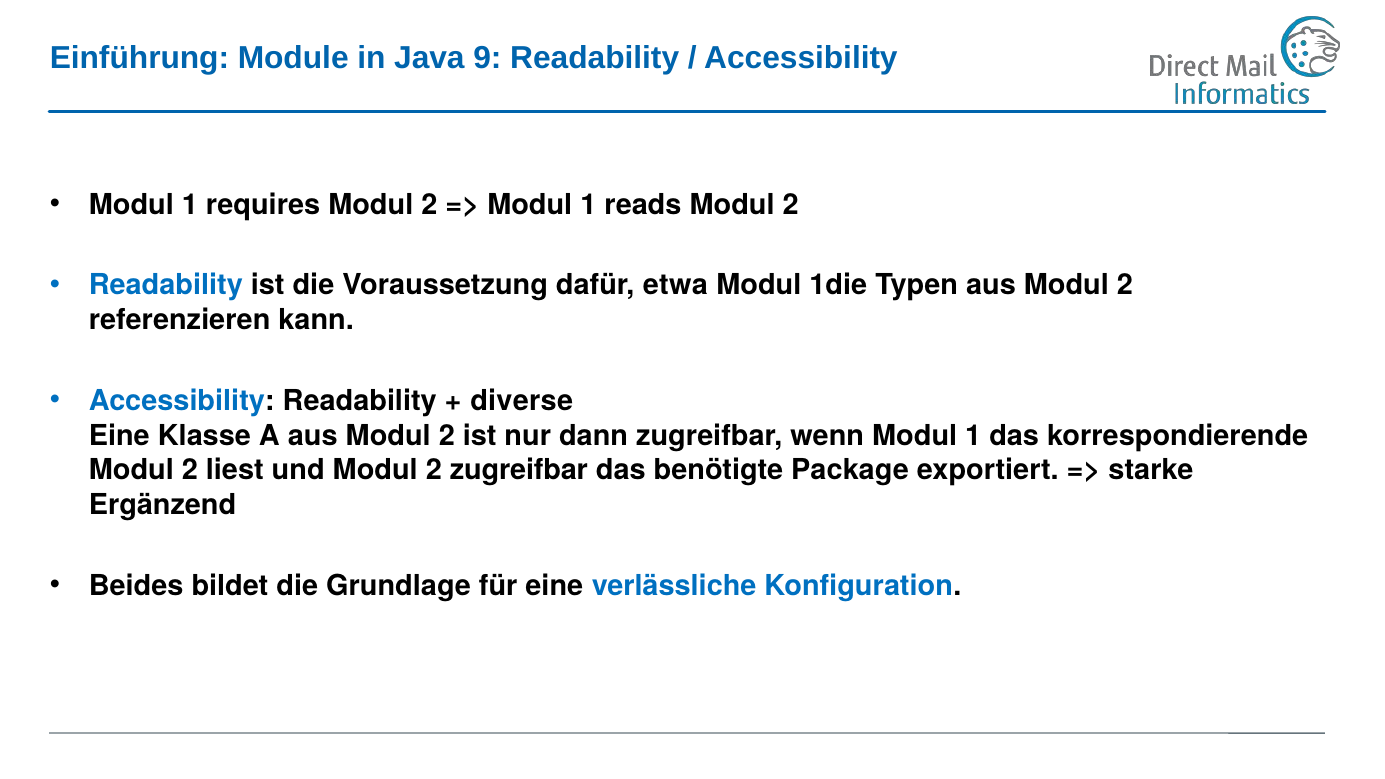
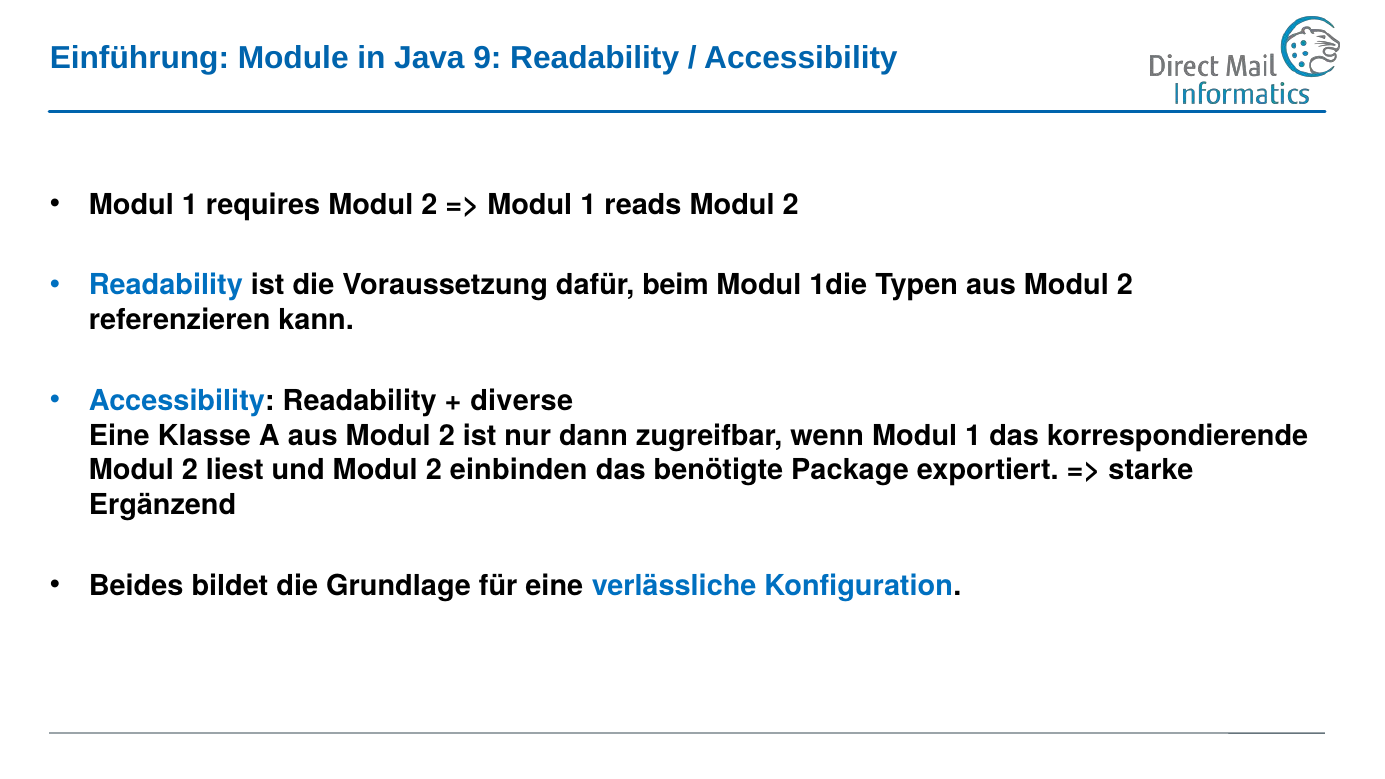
etwa: etwa -> beim (676, 285)
2 zugreifbar: zugreifbar -> einbinden (519, 470)
